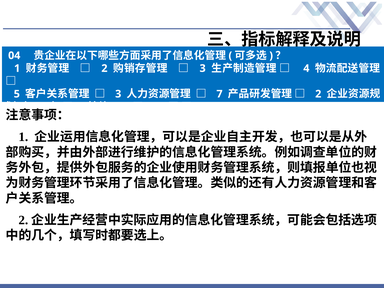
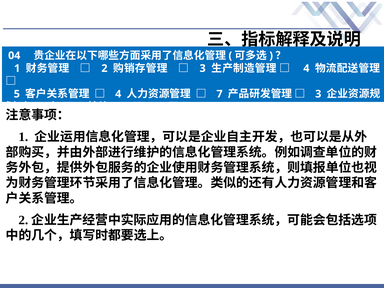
3: 3 -> 4 (118, 94)
2: 2 -> 3 (318, 94)
